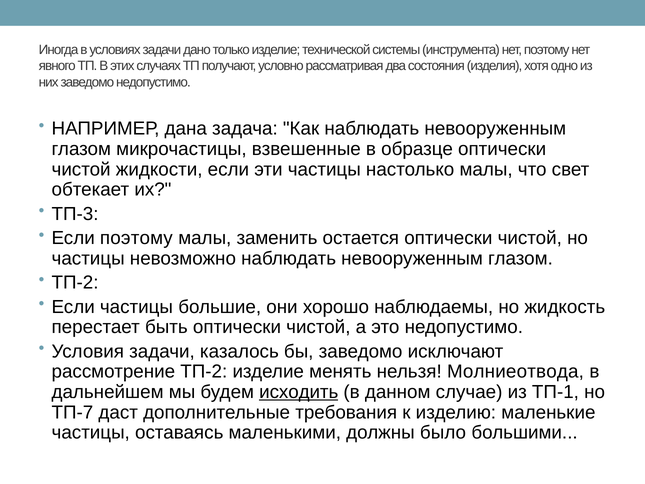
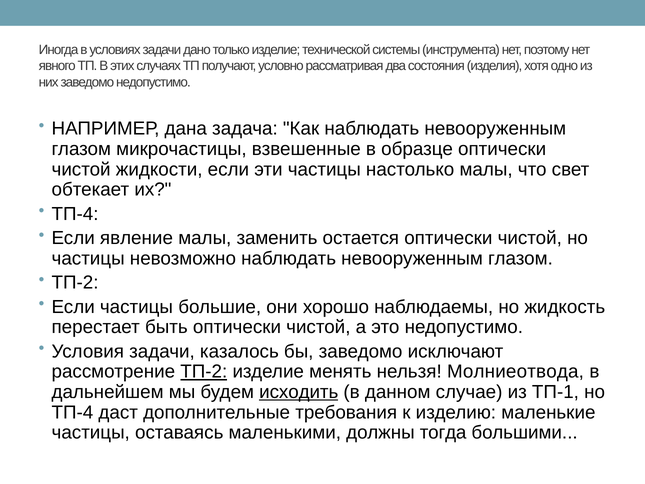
ТП-3: ТП-3 -> ТП-4 (75, 214)
Если поэтому: поэтому -> явление (136, 238)
ТП-2 underline: none -> present (204, 371)
ТП-7: ТП-7 -> ТП-4 (72, 412)
было: было -> тогда (443, 432)
